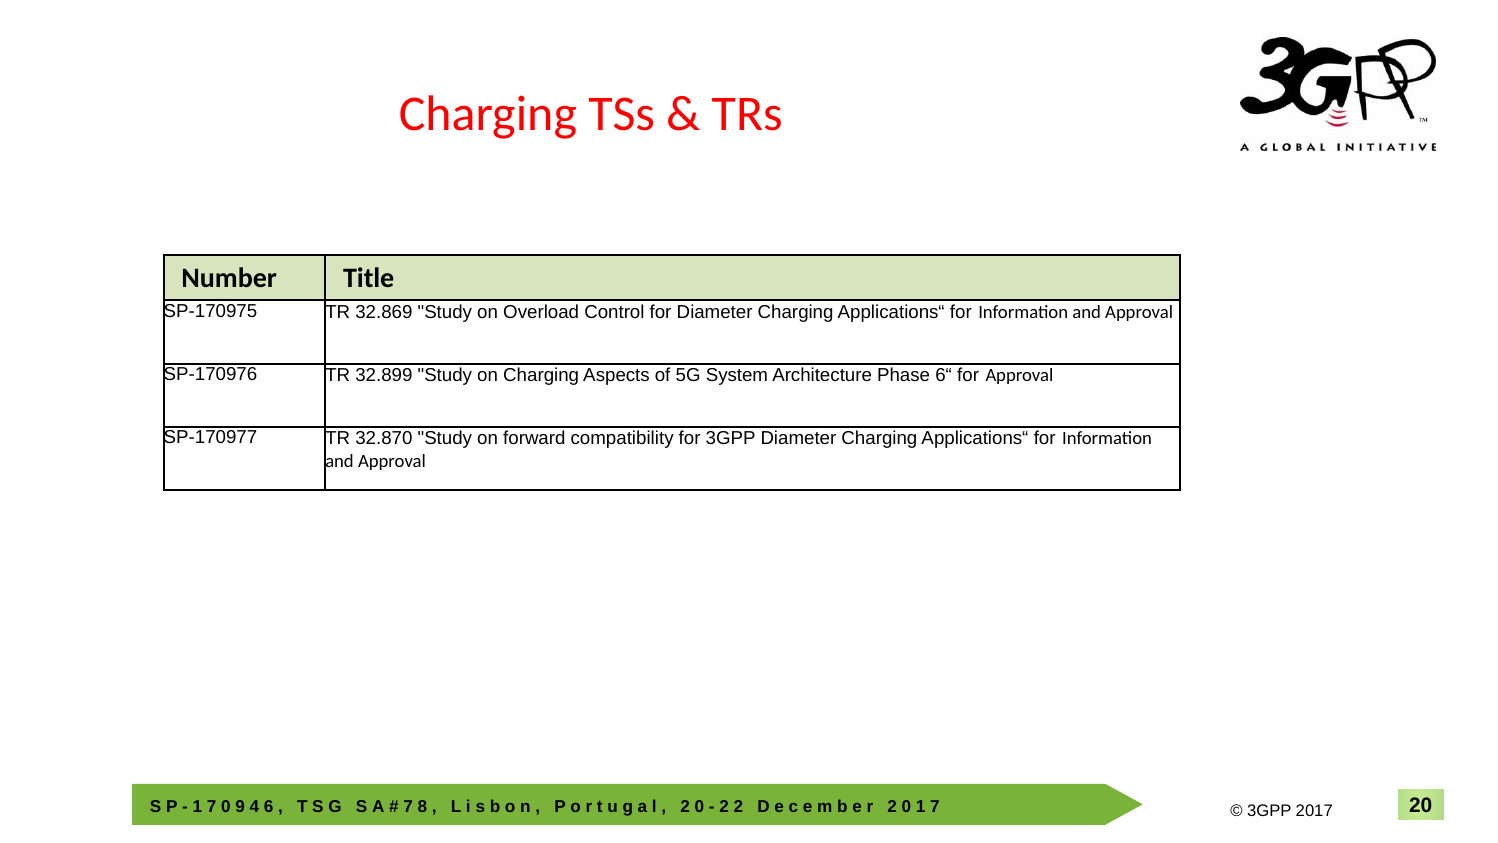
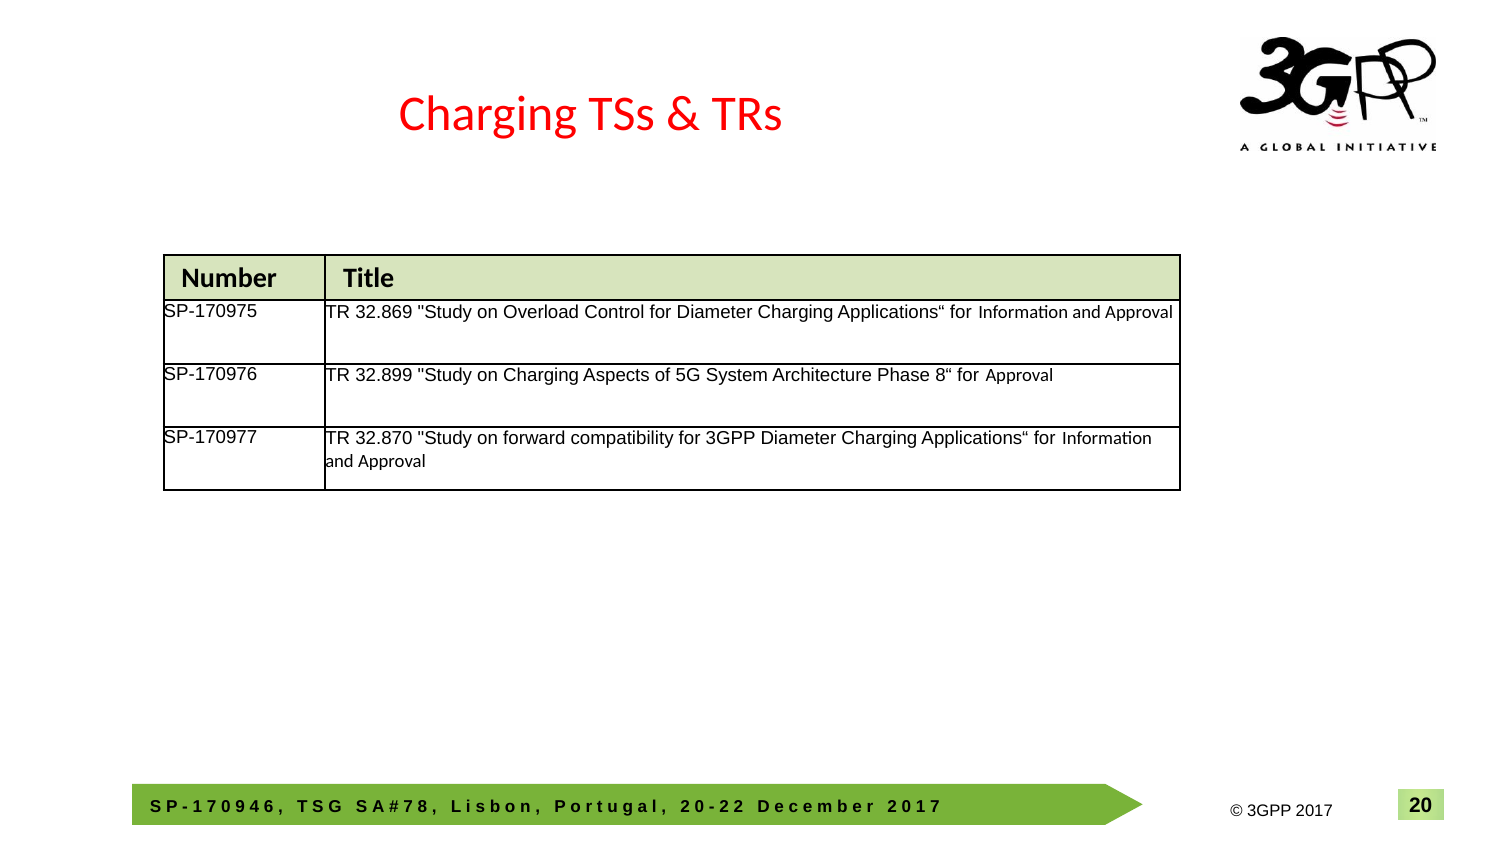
6“: 6“ -> 8“ (944, 375)
